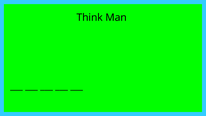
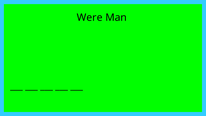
Think: Think -> Were (90, 18)
